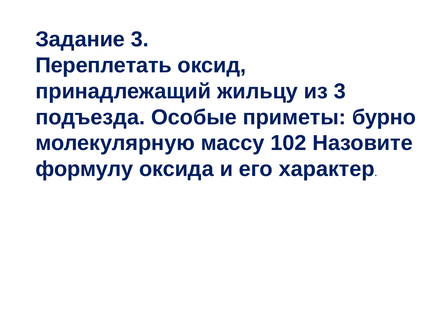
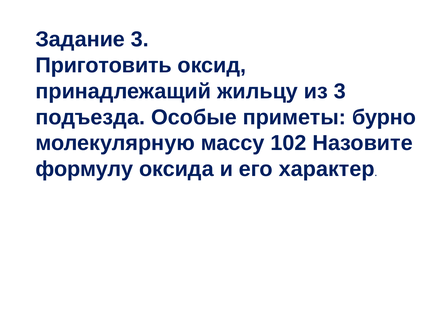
Переплетать: Переплетать -> Приготовить (104, 65)
